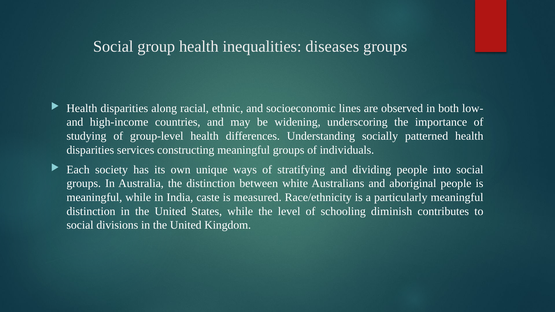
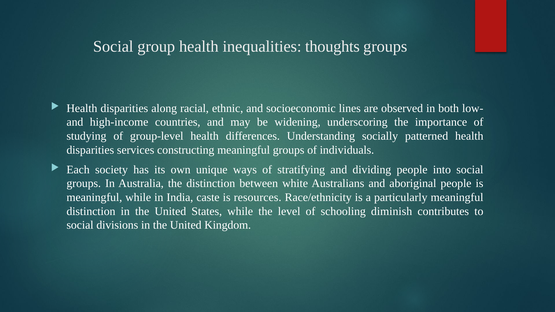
diseases: diseases -> thoughts (332, 46)
measured: measured -> resources (258, 198)
